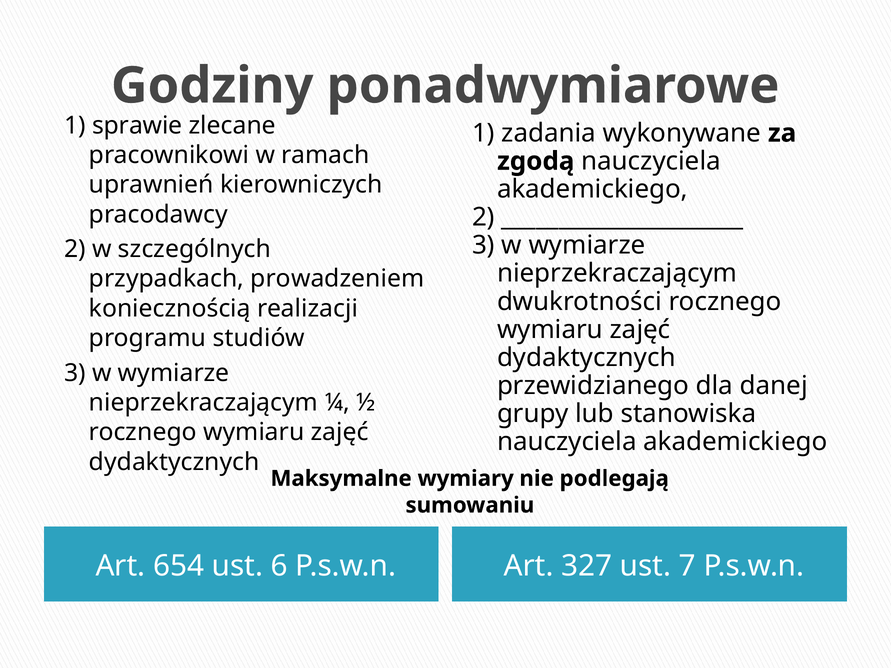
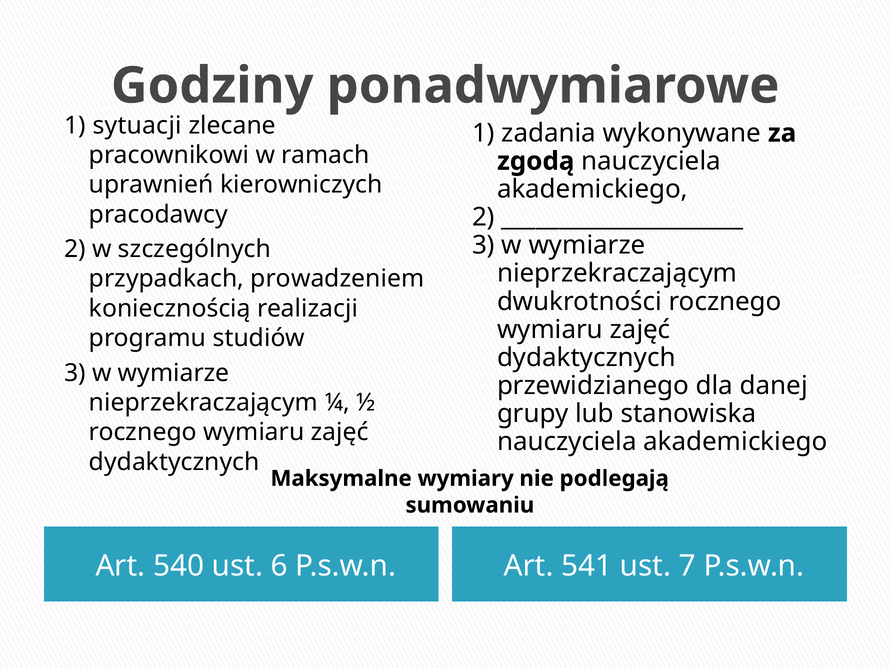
sprawie: sprawie -> sytuacji (137, 125)
654: 654 -> 540 (179, 566)
327: 327 -> 541 (587, 566)
